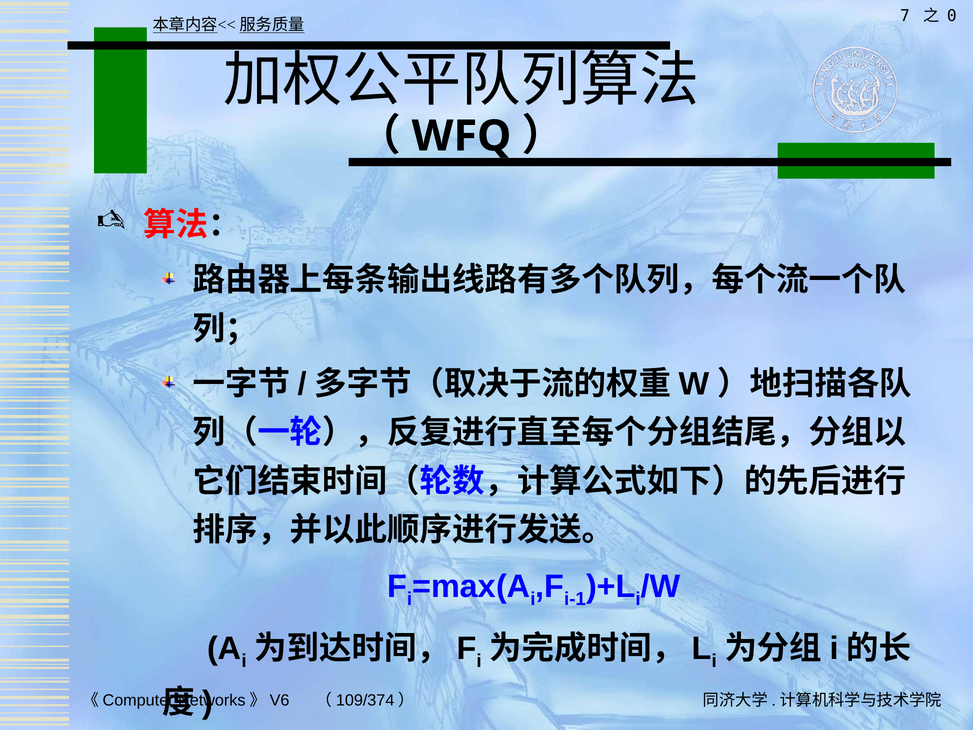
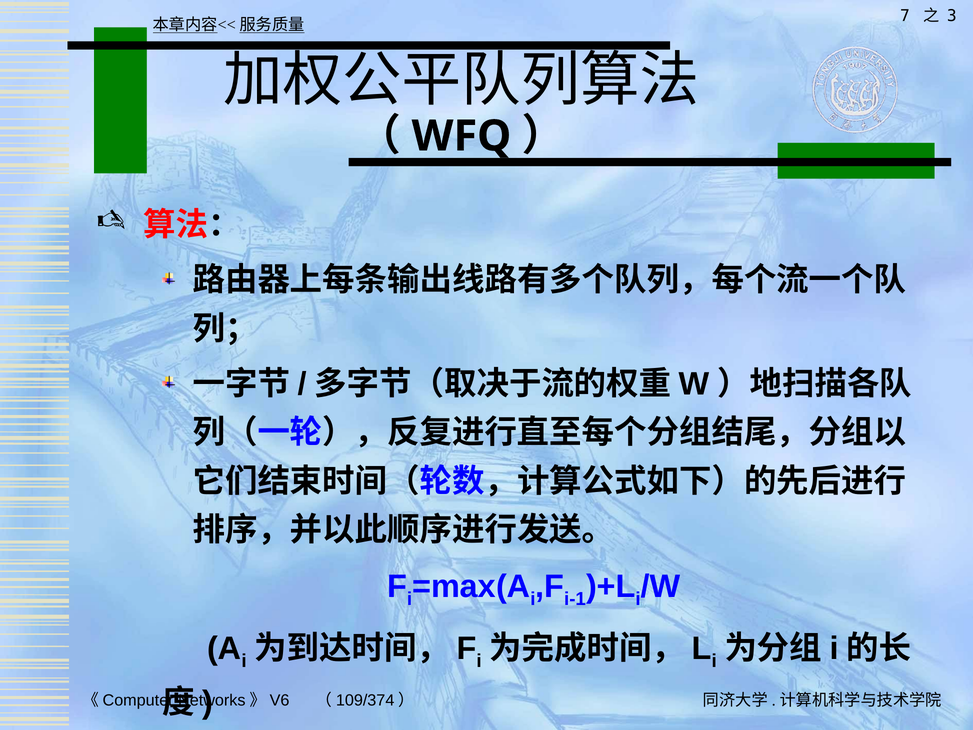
0: 0 -> 3 (952, 16)
